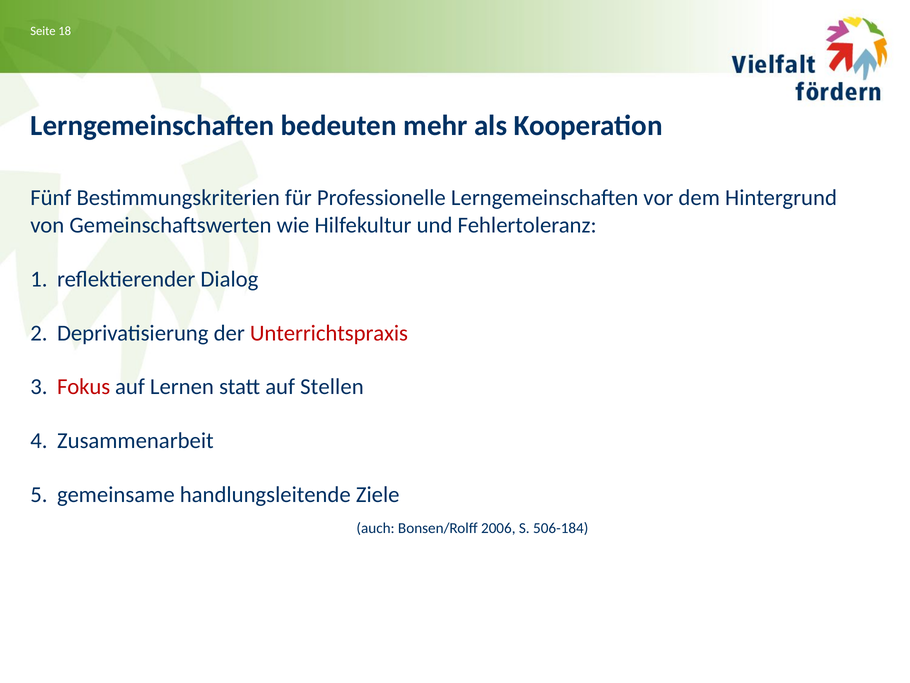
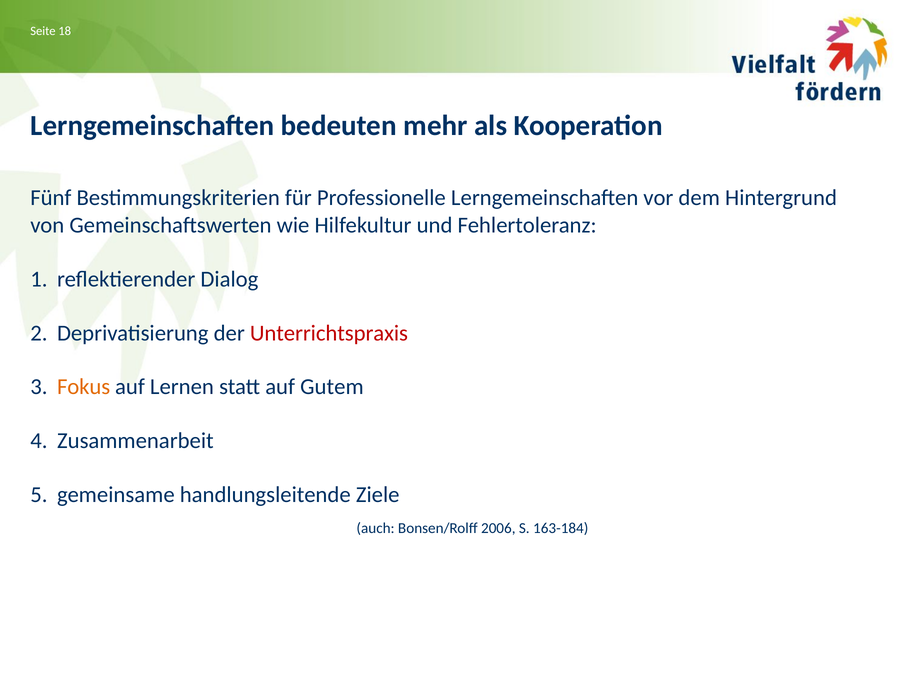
Fokus colour: red -> orange (84, 387)
Stellen: Stellen -> Gutem (332, 387)
506-184: 506-184 -> 163-184 (561, 528)
